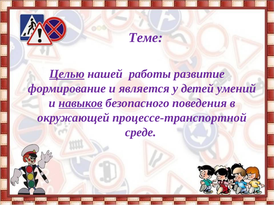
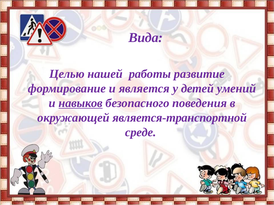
Теме: Теме -> Вида (146, 38)
Целью underline: present -> none (67, 74)
процессе-транспортной: процессе-транспортной -> является-транспортной (180, 118)
